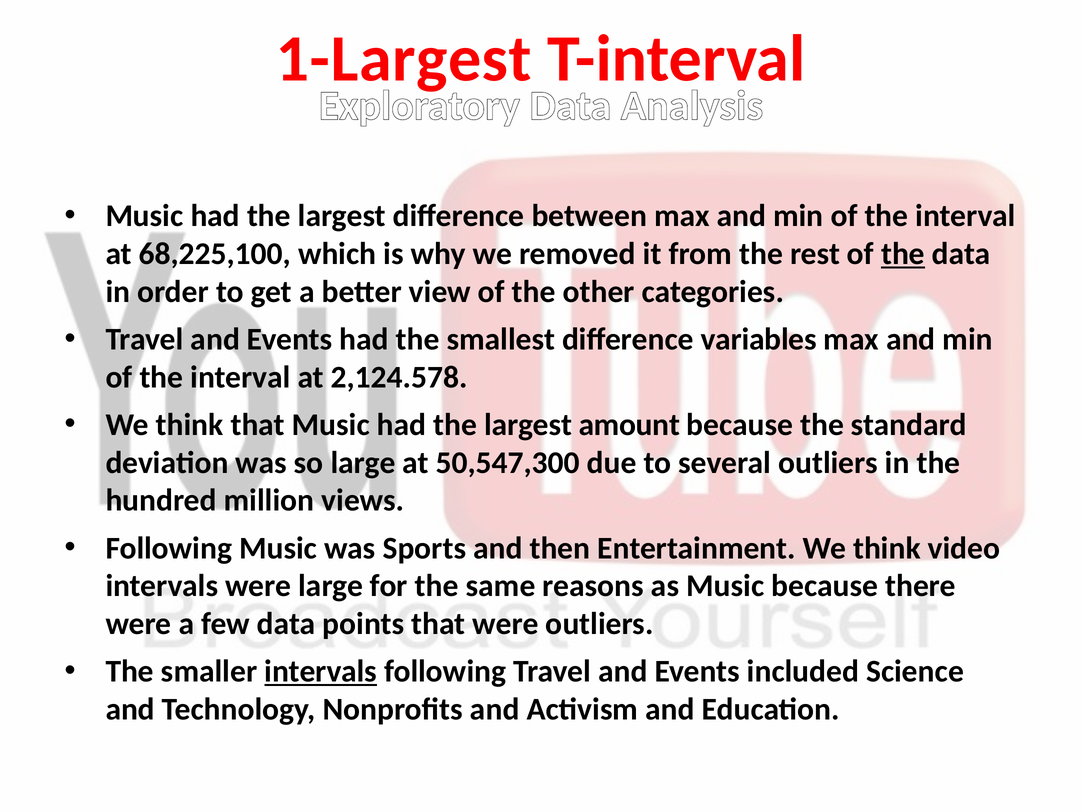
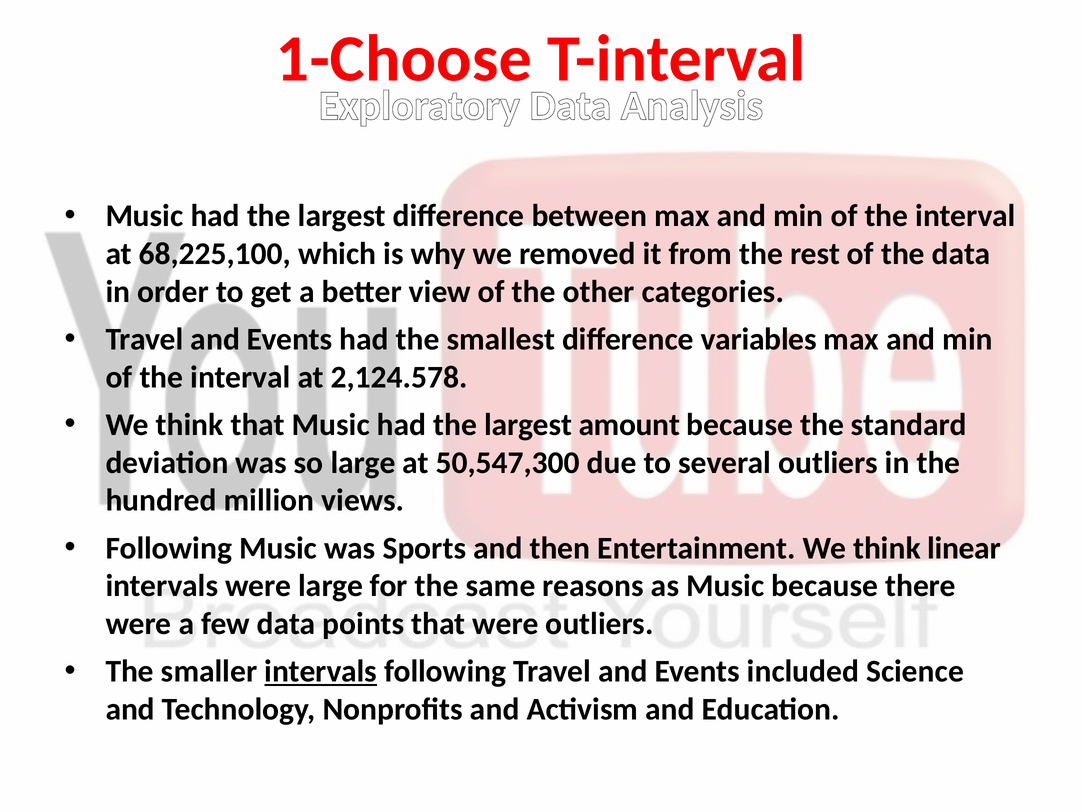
1-Largest: 1-Largest -> 1-Choose (404, 59)
the underline: present -> none (903, 254)
video: video -> linear (964, 548)
